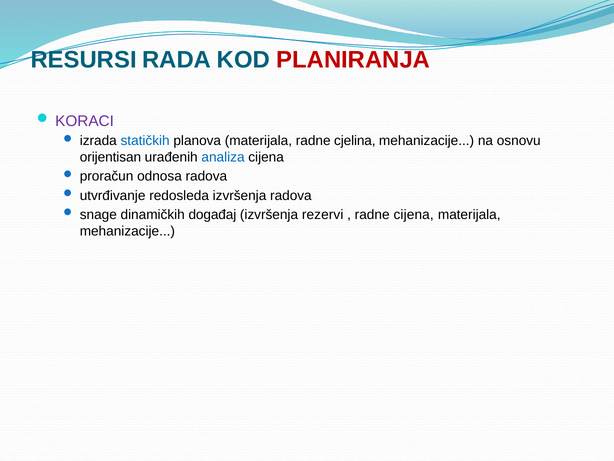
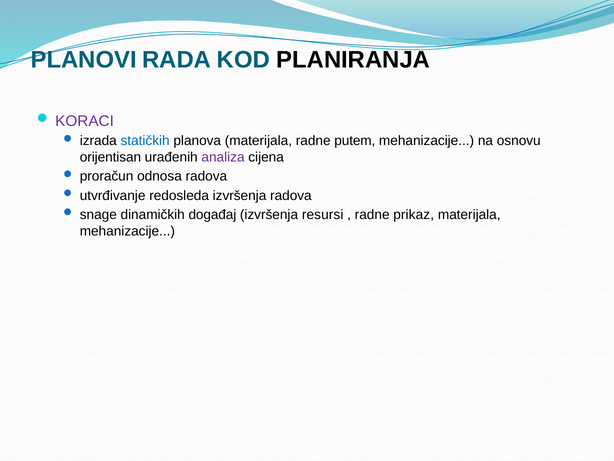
RESURSI: RESURSI -> PLANOVI (84, 60)
PLANIRANJA colour: red -> black (353, 60)
cjelina: cjelina -> putem (355, 141)
analiza colour: blue -> purple (223, 157)
rezervi: rezervi -> resursi (323, 214)
radne cijena: cijena -> prikaz (414, 214)
